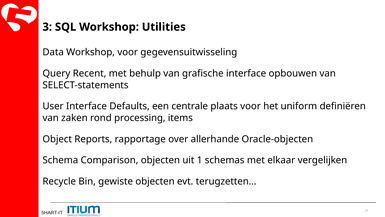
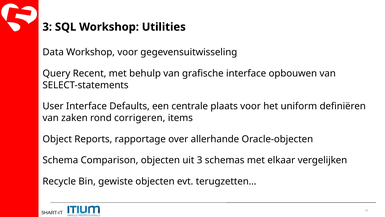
processing: processing -> corrigeren (140, 118)
uit 1: 1 -> 3 (200, 160)
